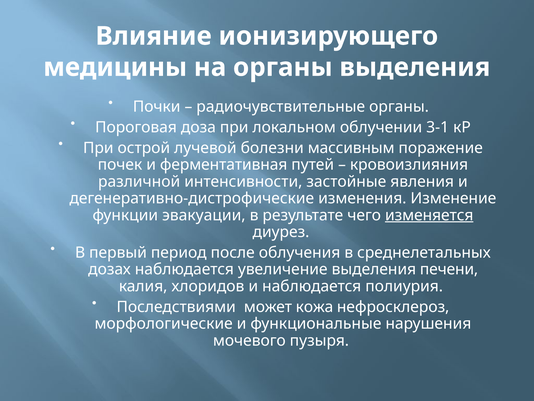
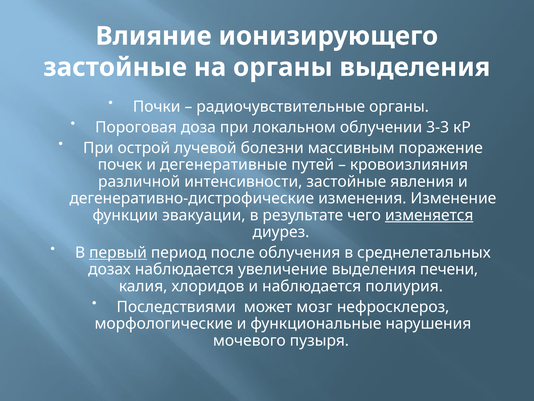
медицины: медицины -> застойные (115, 67)
3-1: 3-1 -> 3-3 (438, 127)
ферментативная: ферментативная -> дегенеративные (224, 164)
первый underline: none -> present (118, 252)
кожа: кожа -> мозг (314, 307)
